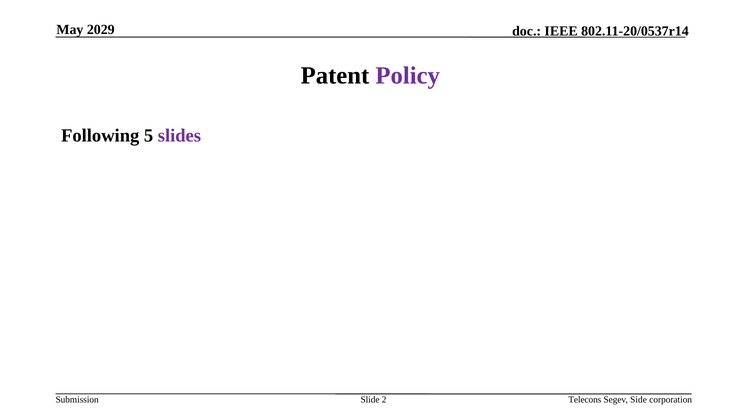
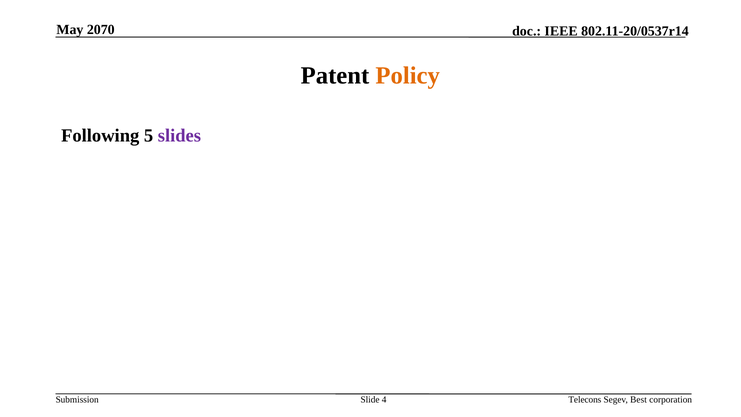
2029: 2029 -> 2070 (101, 29)
Policy colour: purple -> orange (408, 76)
2: 2 -> 4 (384, 400)
Side: Side -> Best (639, 400)
